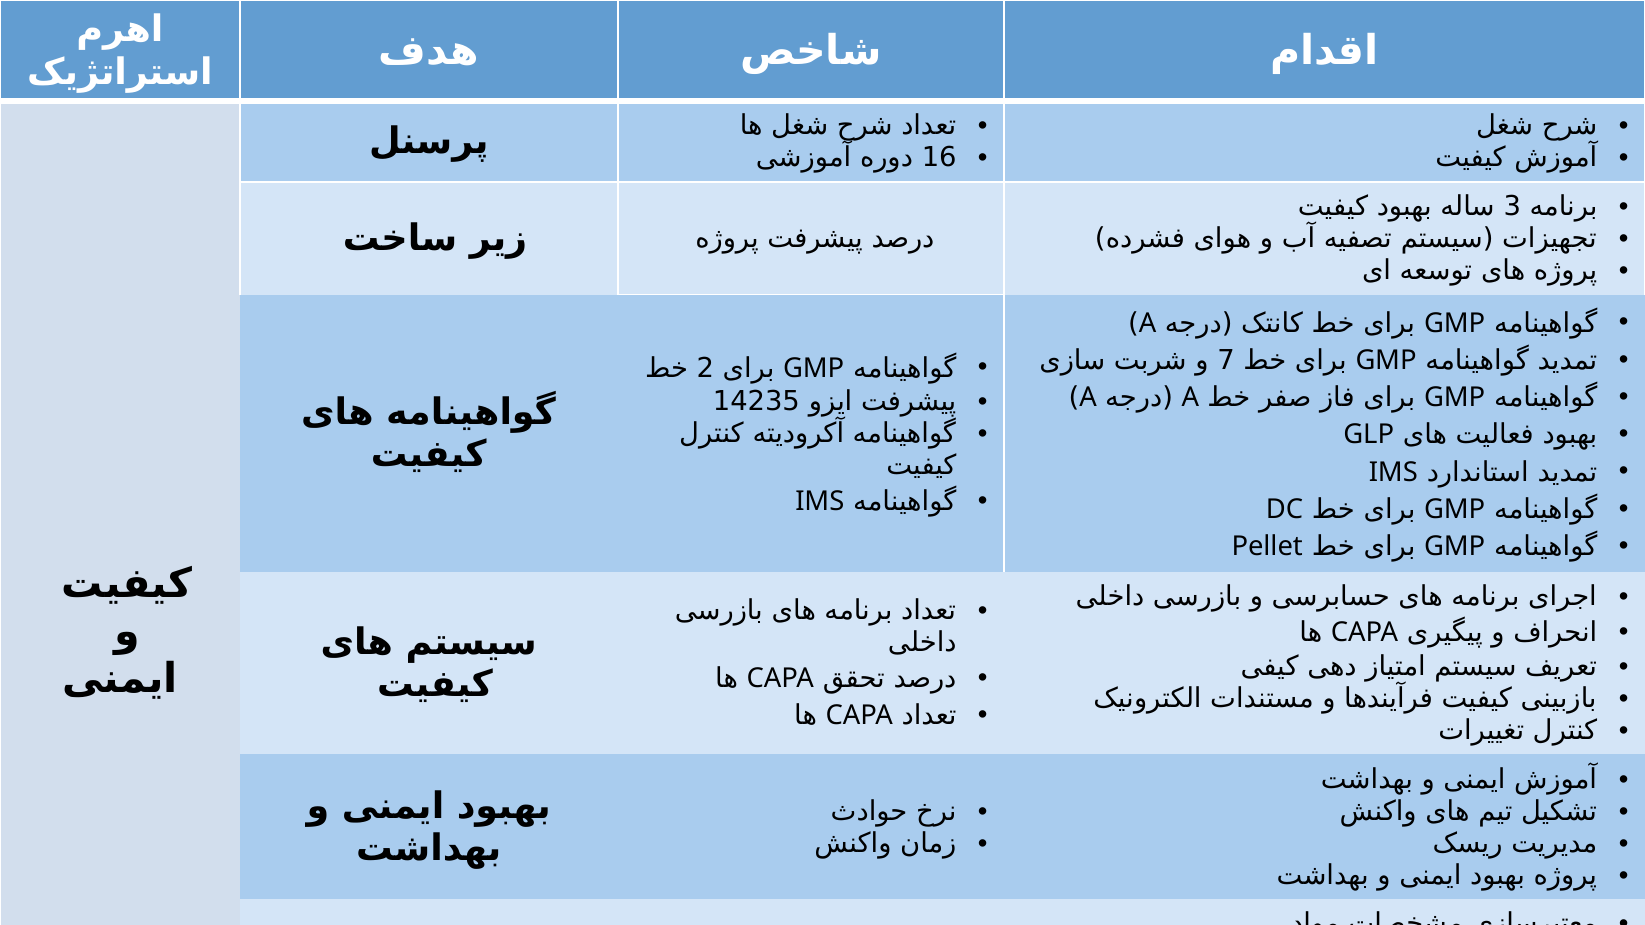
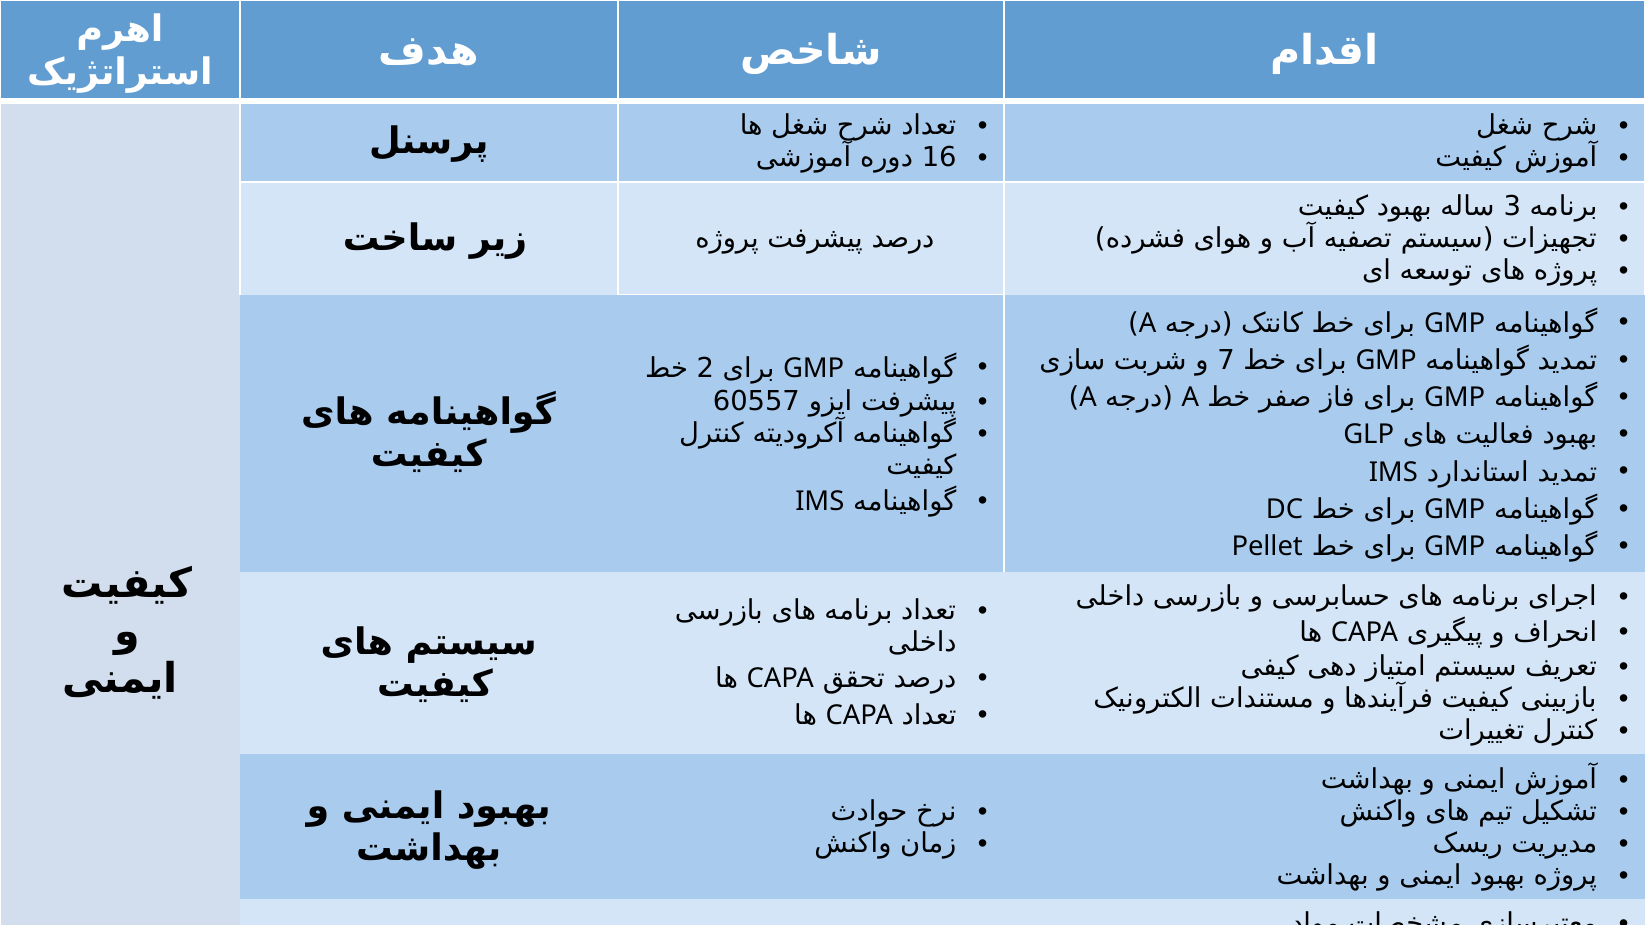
14235: 14235 -> 60557 (756, 402)
